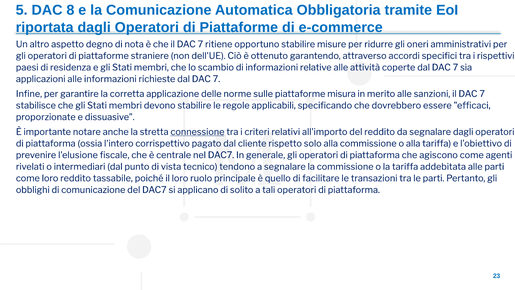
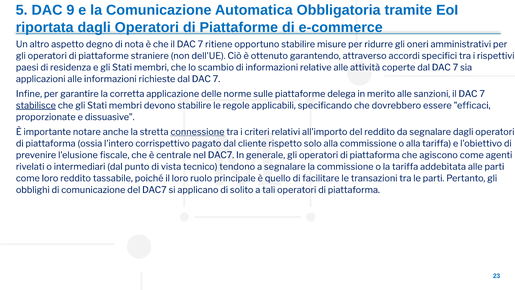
8: 8 -> 9 (70, 10)
misura: misura -> delega (341, 94)
stabilisce underline: none -> present (36, 105)
